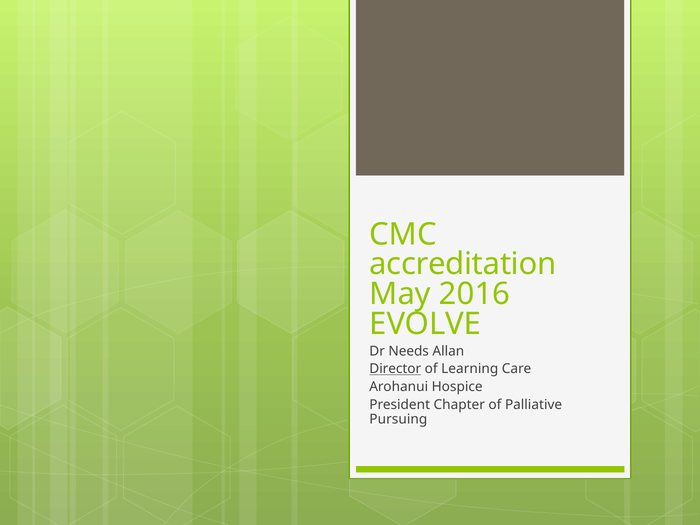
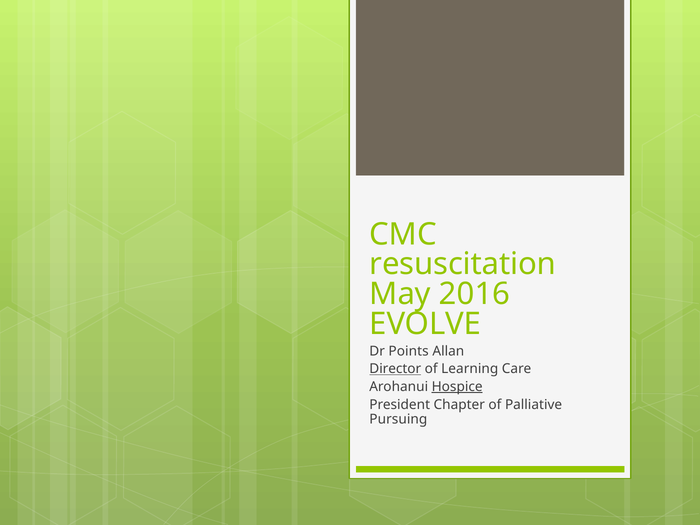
accreditation: accreditation -> resuscitation (463, 264)
Needs: Needs -> Points (409, 351)
Hospice underline: none -> present (457, 387)
